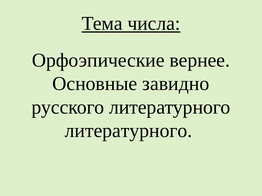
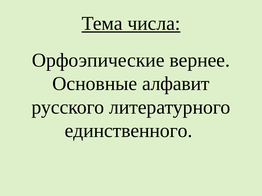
завидно: завидно -> алфавит (176, 84)
литературного: литературного -> единственного (129, 131)
